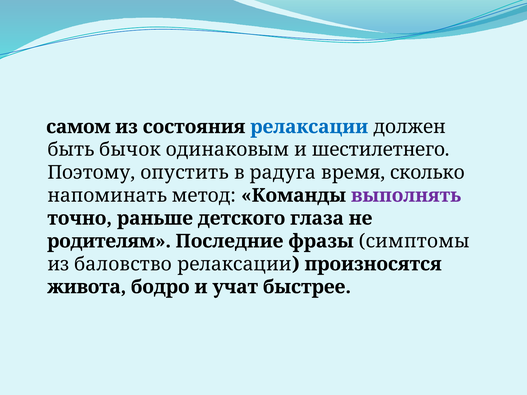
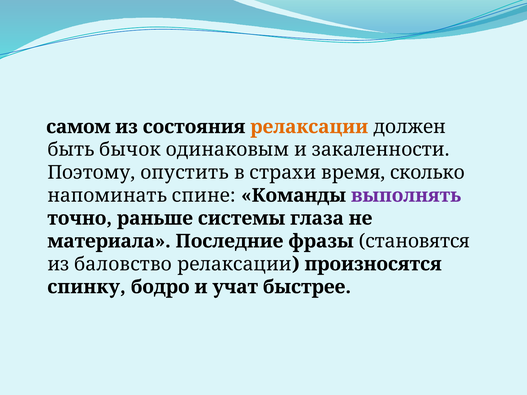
релаксации colour: blue -> orange (309, 127)
шестилетнего: шестилетнего -> закаленности (381, 150)
радуга: радуга -> страхи (283, 173)
метод: метод -> спине (204, 196)
детского: детского -> системы (242, 218)
родителям: родителям -> материала (109, 241)
симптомы: симптомы -> становятся (415, 241)
живота: живота -> спинку (87, 287)
